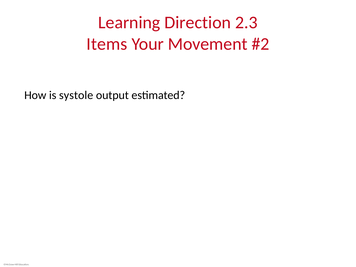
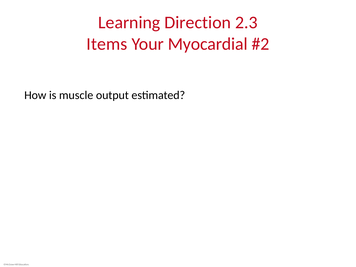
Movement: Movement -> Myocardial (208, 44)
systole: systole -> muscle (76, 95)
